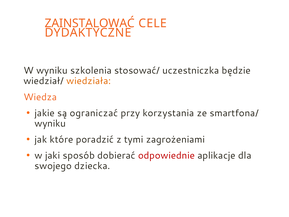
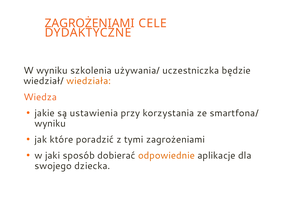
ZAINSTALOWAĆ: ZAINSTALOWAĆ -> ZAGROŻENIAMI (90, 23)
stosować/: stosować/ -> używania/ (137, 71)
ograniczać: ograniczać -> ustawienia (94, 113)
odpowiednie colour: red -> orange (166, 155)
